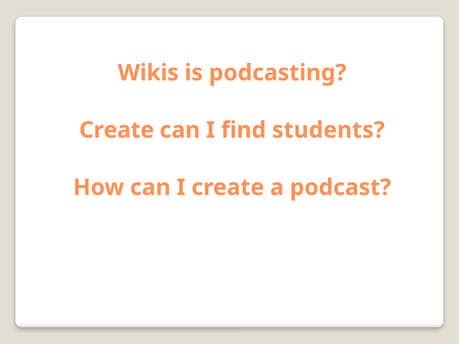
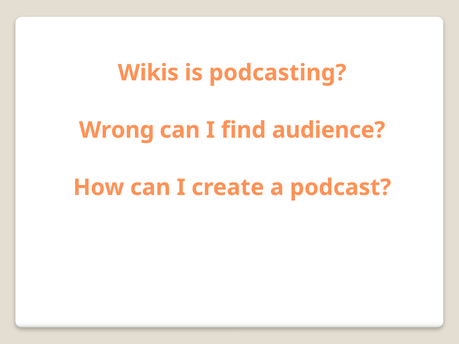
Create: Create -> Wrong (117, 130)
students: students -> audience (329, 130)
